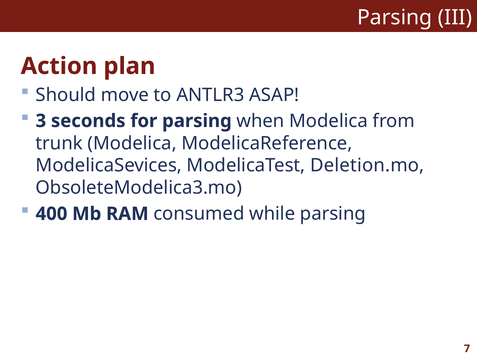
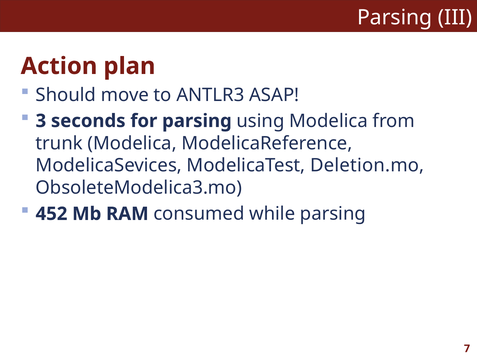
when: when -> using (261, 121)
400: 400 -> 452 (51, 214)
